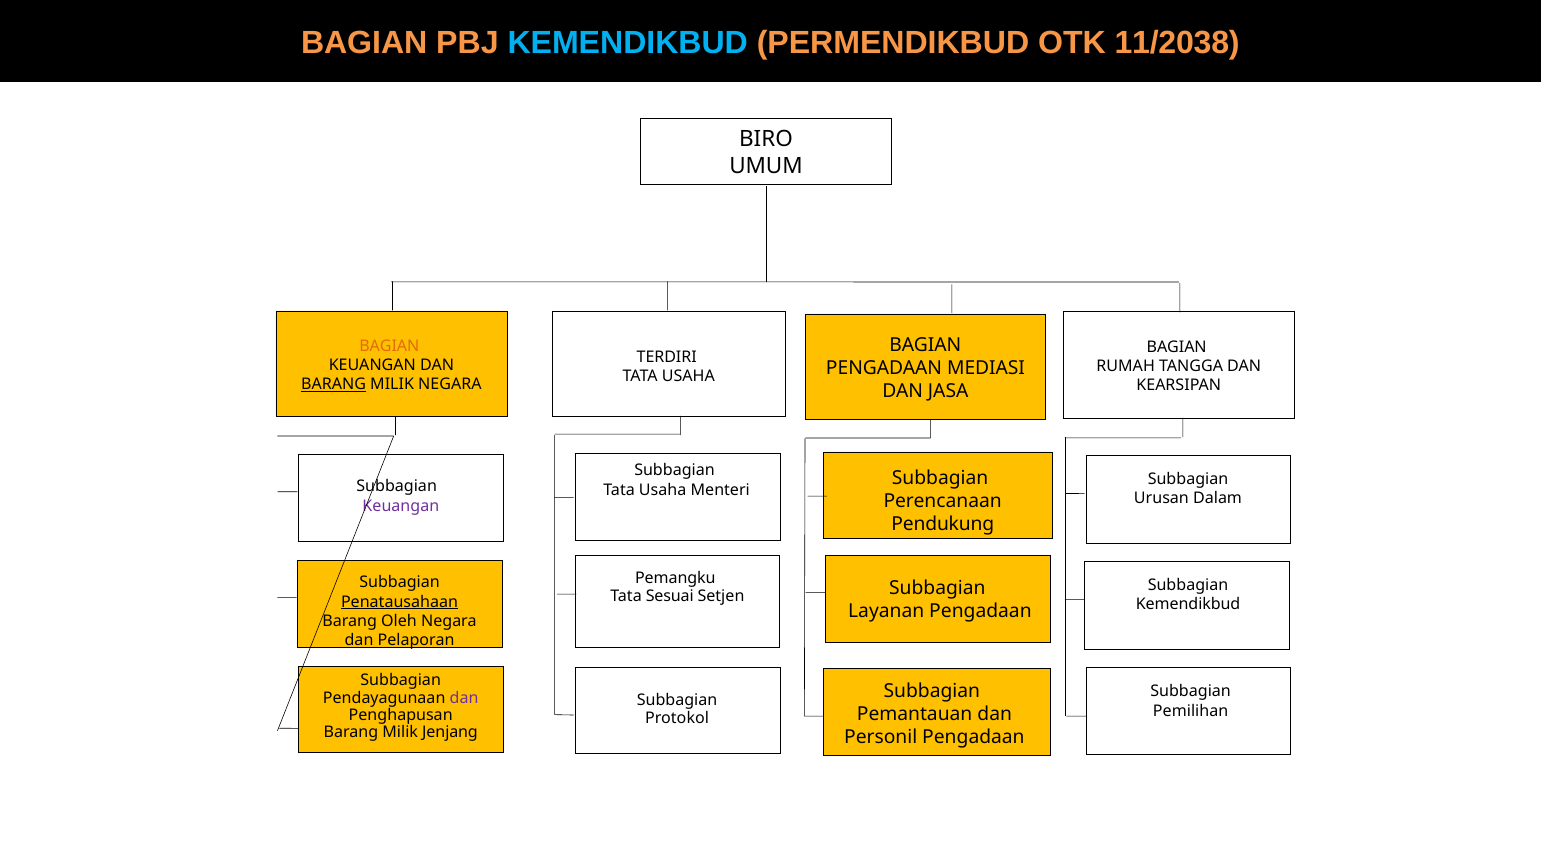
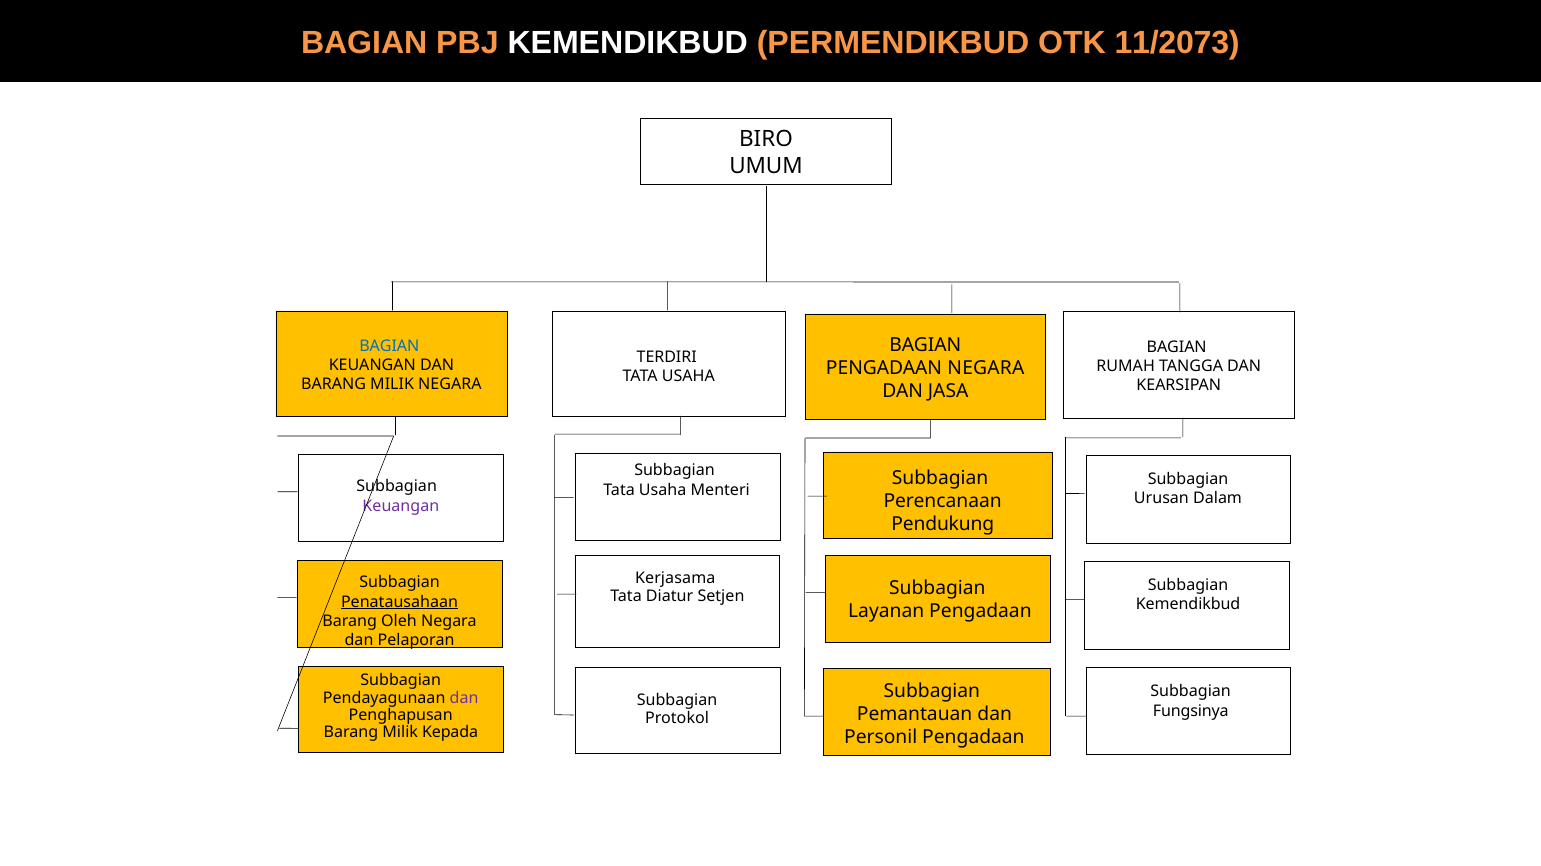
KEMENDIKBUD colour: light blue -> white (628, 43)
11/2038: 11/2038 -> 11/2073 (1177, 43)
BAGIAN colour: orange -> blue (389, 346)
PENGADAAN MEDIASI: MEDIASI -> NEGARA (986, 368)
BARANG underline: present -> none (334, 385)
Pemangku: Pemangku -> Kerjasama (675, 579)
Sesuai: Sesuai -> Diatur (670, 597)
Pemilihan: Pemilihan -> Fungsinya (1191, 711)
Jenjang: Jenjang -> Kepada (450, 733)
